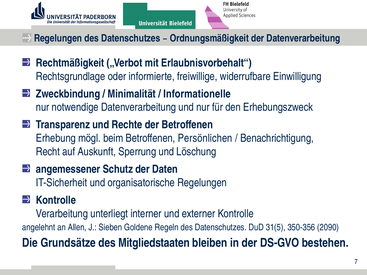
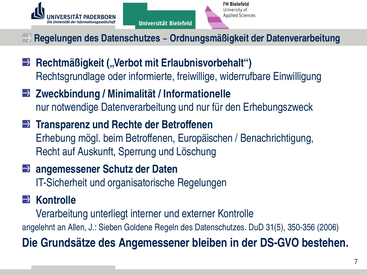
Persönlichen: Persönlichen -> Europäischen (205, 138)
2090: 2090 -> 2006 (328, 228)
des Mitgliedstaaten: Mitgliedstaaten -> Angemessener (154, 243)
